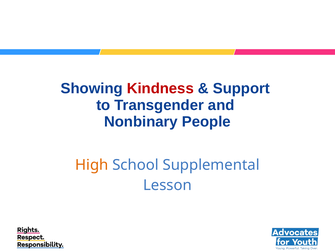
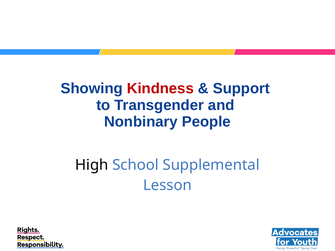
High colour: orange -> black (92, 165)
